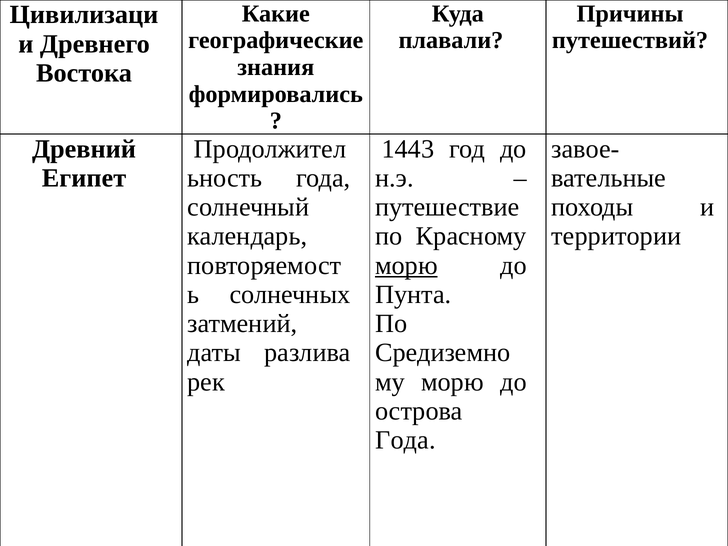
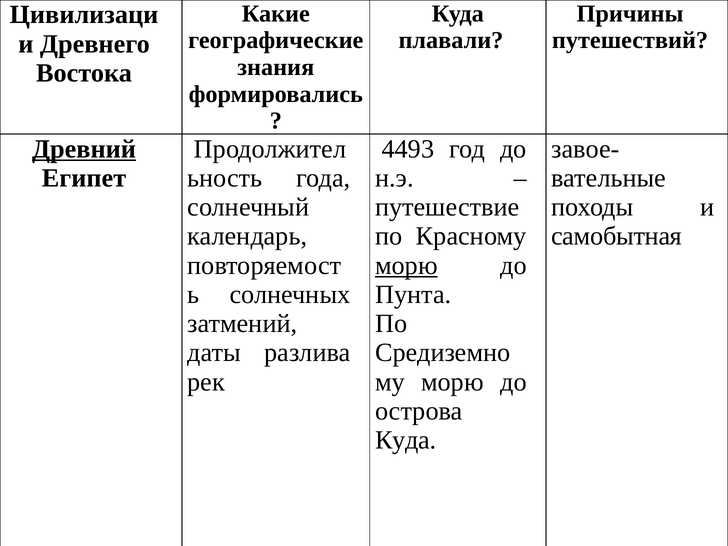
Древний underline: none -> present (84, 149)
1443: 1443 -> 4493 (408, 149)
территории: территории -> самобытная (617, 236)
Года: Года -> Куда (406, 440)
